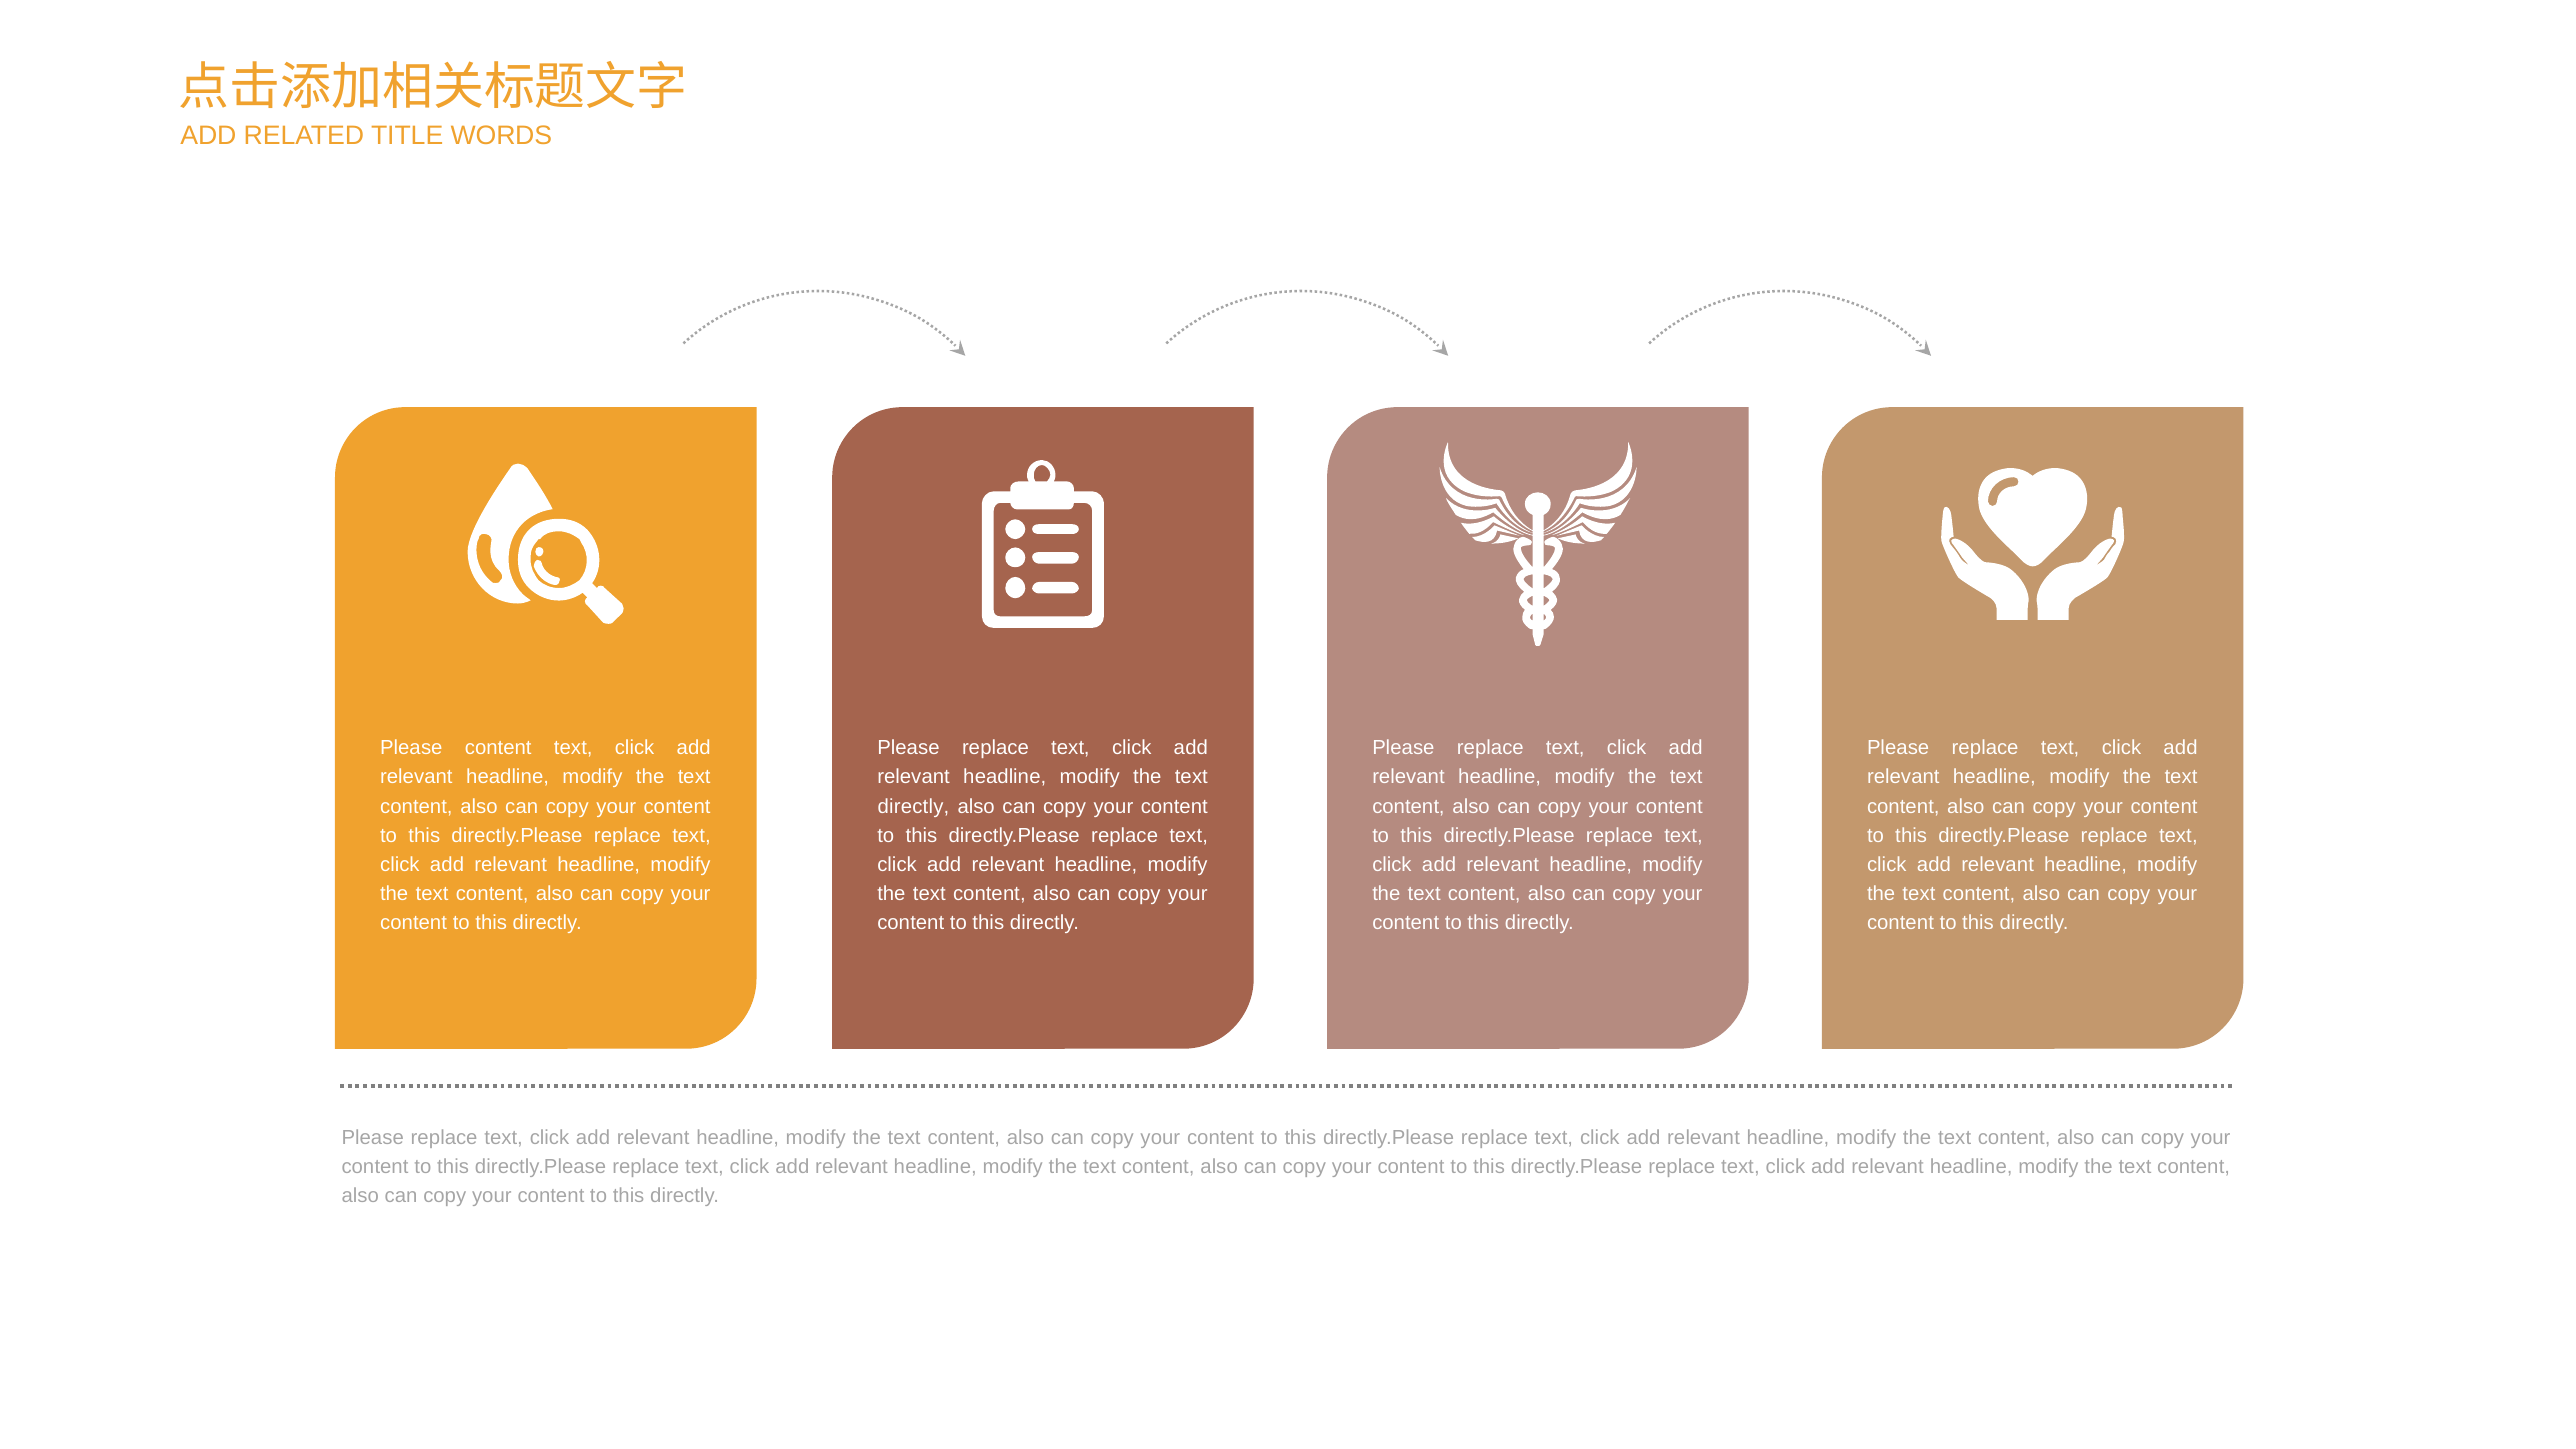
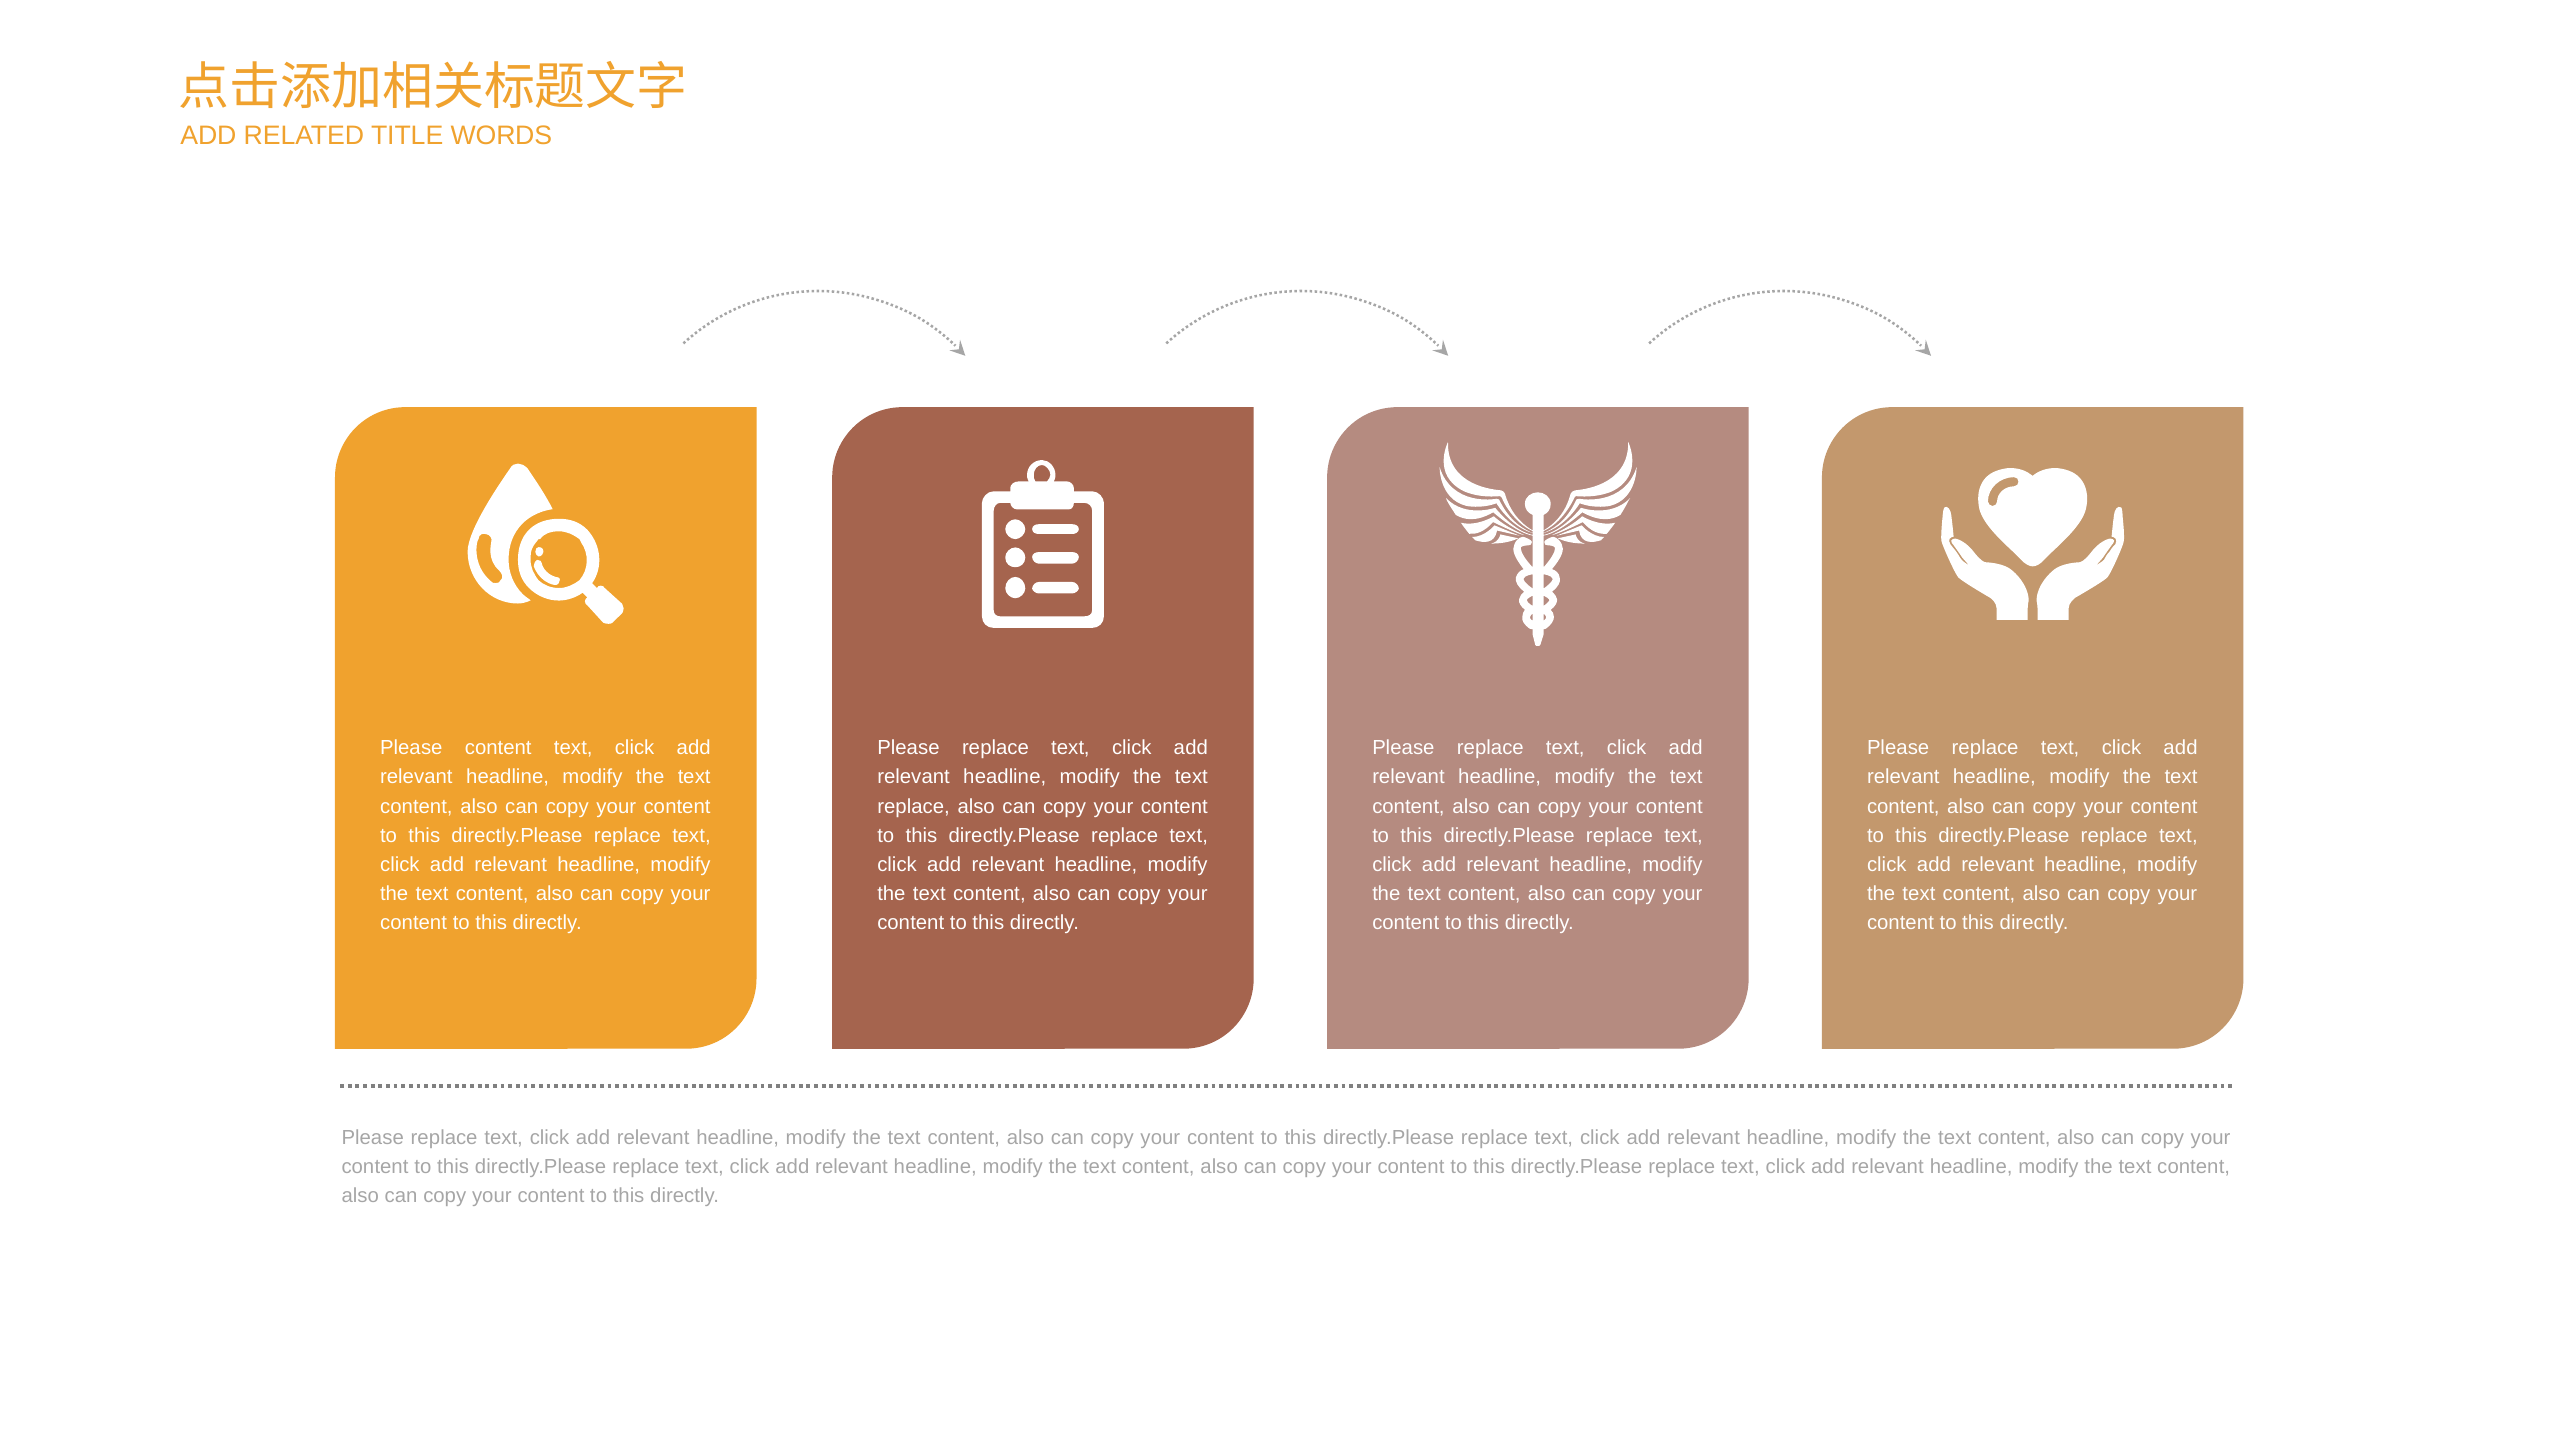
directly: directly -> replace (914, 806)
